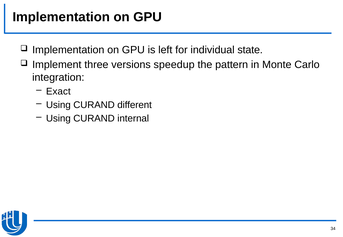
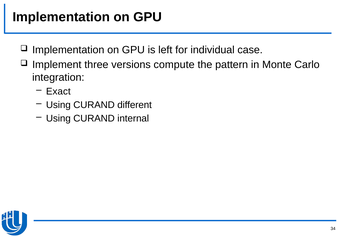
state: state -> case (250, 50)
speedup: speedup -> compute (174, 65)
